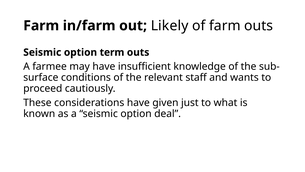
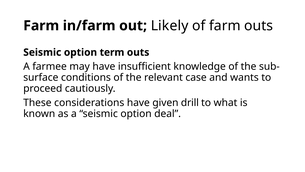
staff: staff -> case (196, 77)
just: just -> drill (190, 103)
